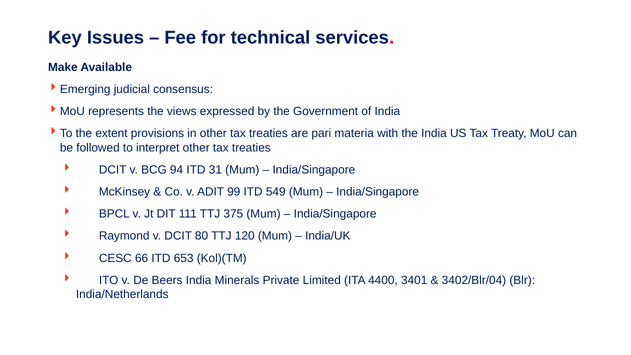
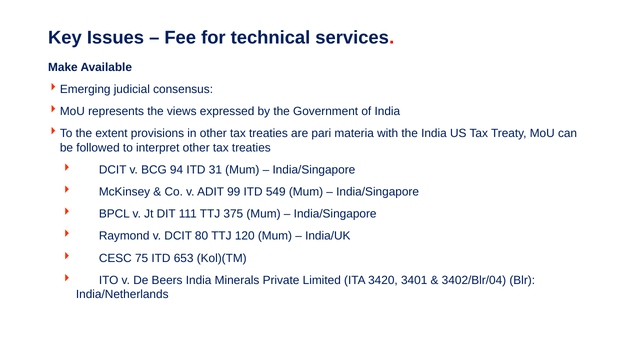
66: 66 -> 75 (142, 258)
4400: 4400 -> 3420 (383, 280)
